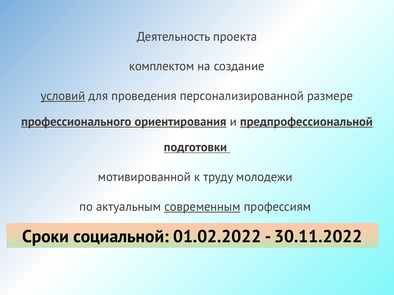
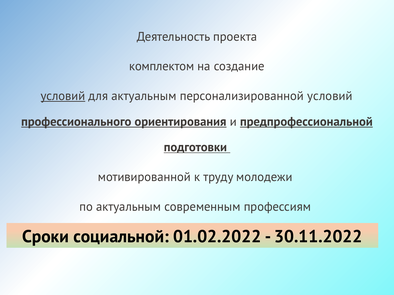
для проведения: проведения -> актуальным (144, 96)
персонализированной размере: размере -> условий (330, 96)
современным underline: present -> none (202, 207)
